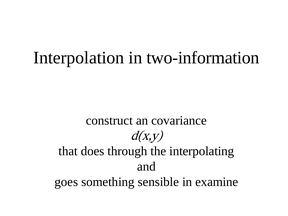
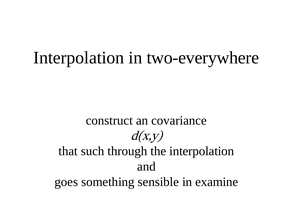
two-information: two-information -> two-everywhere (203, 58)
does: does -> such (93, 151)
interpolating: interpolating -> interpolation (202, 151)
